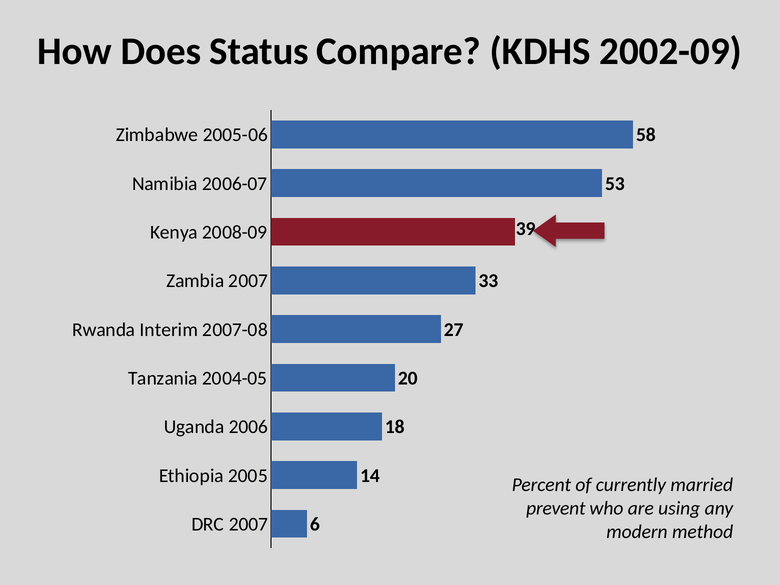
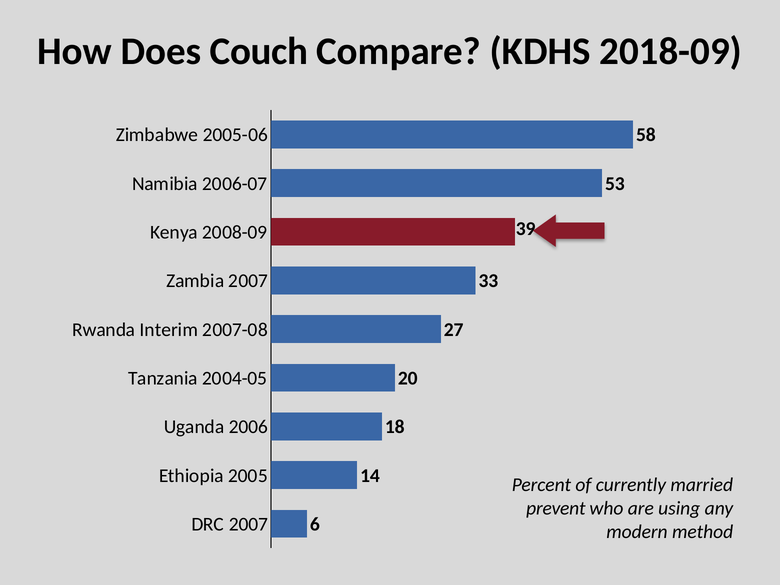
Status: Status -> Couch (259, 51)
2002-09: 2002-09 -> 2018-09 (671, 51)
